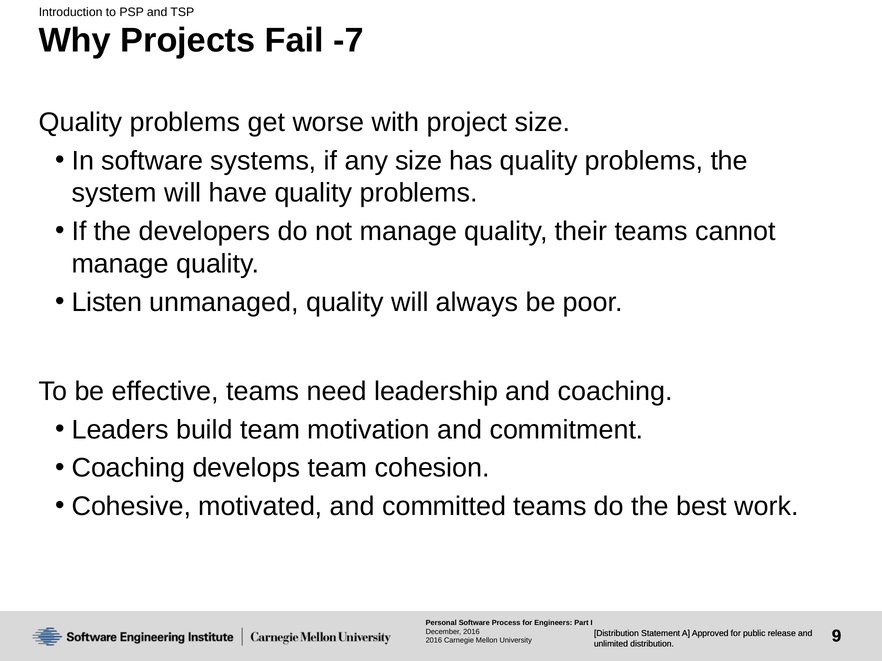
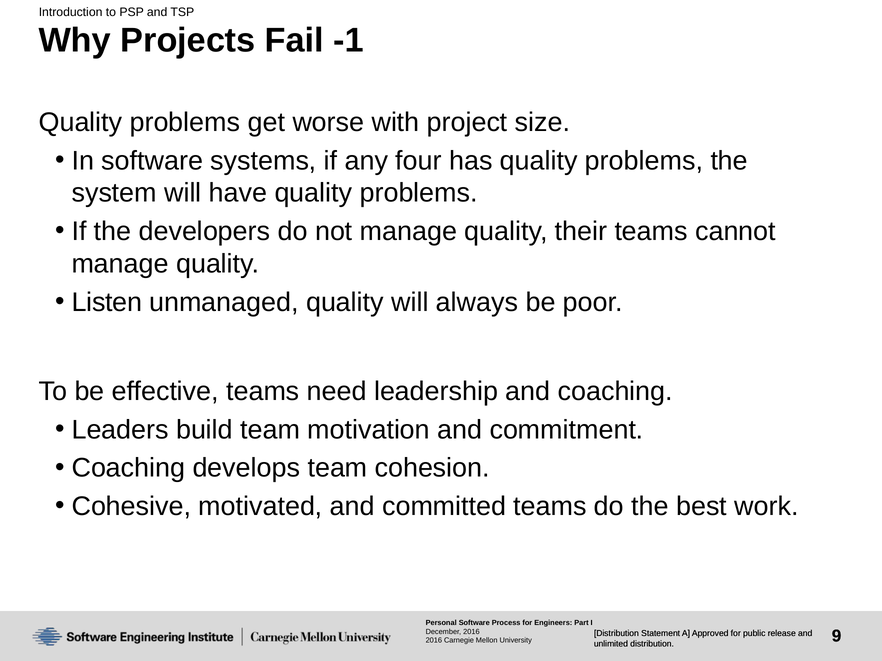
-7: -7 -> -1 (348, 40)
any size: size -> four (419, 161)
